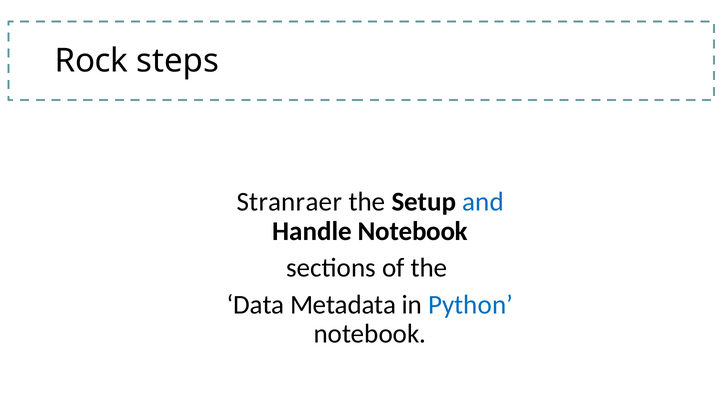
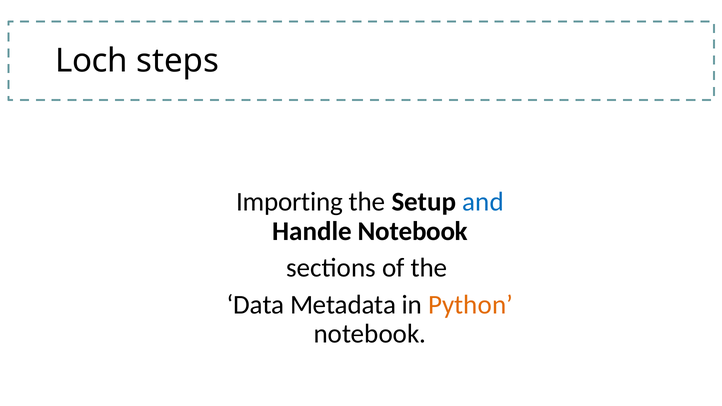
Rock: Rock -> Loch (91, 61)
Stranraer: Stranraer -> Importing (290, 202)
Python colour: blue -> orange (471, 305)
